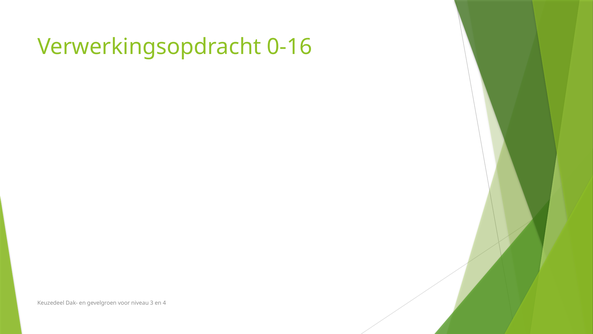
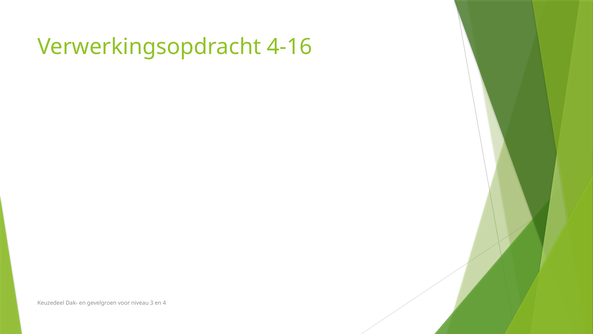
0-16: 0-16 -> 4-16 (290, 47)
